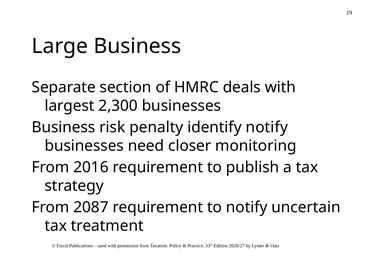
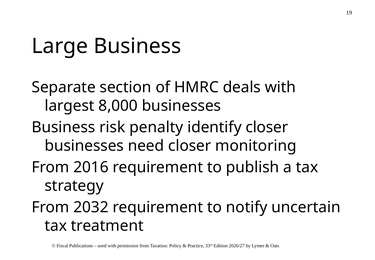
2,300: 2,300 -> 8,000 (118, 106)
identify notify: notify -> closer (267, 127)
2087: 2087 -> 2032 (91, 207)
